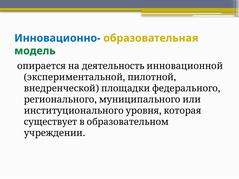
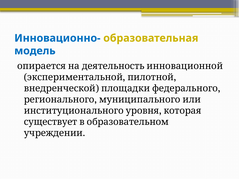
модель colour: green -> blue (35, 51)
